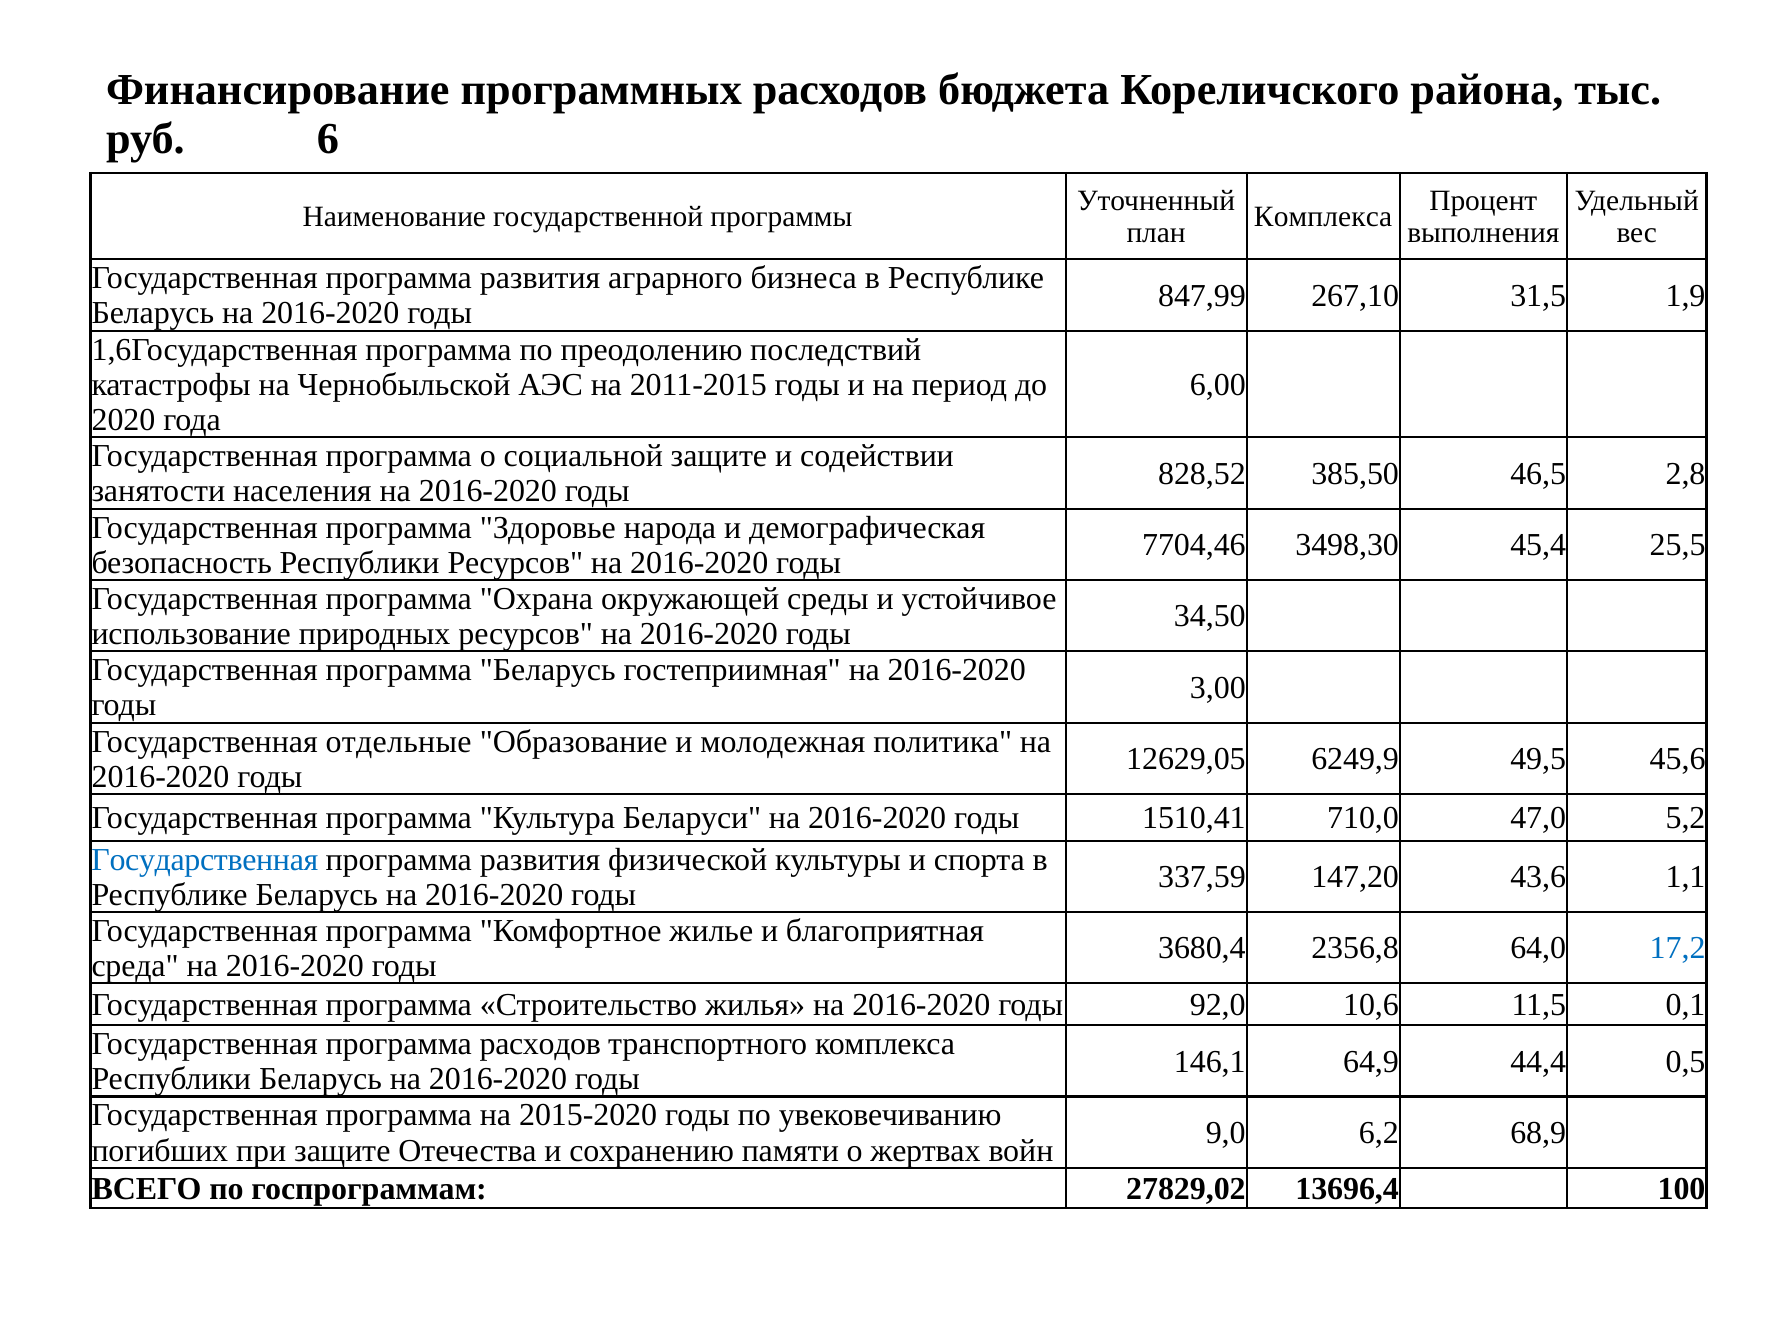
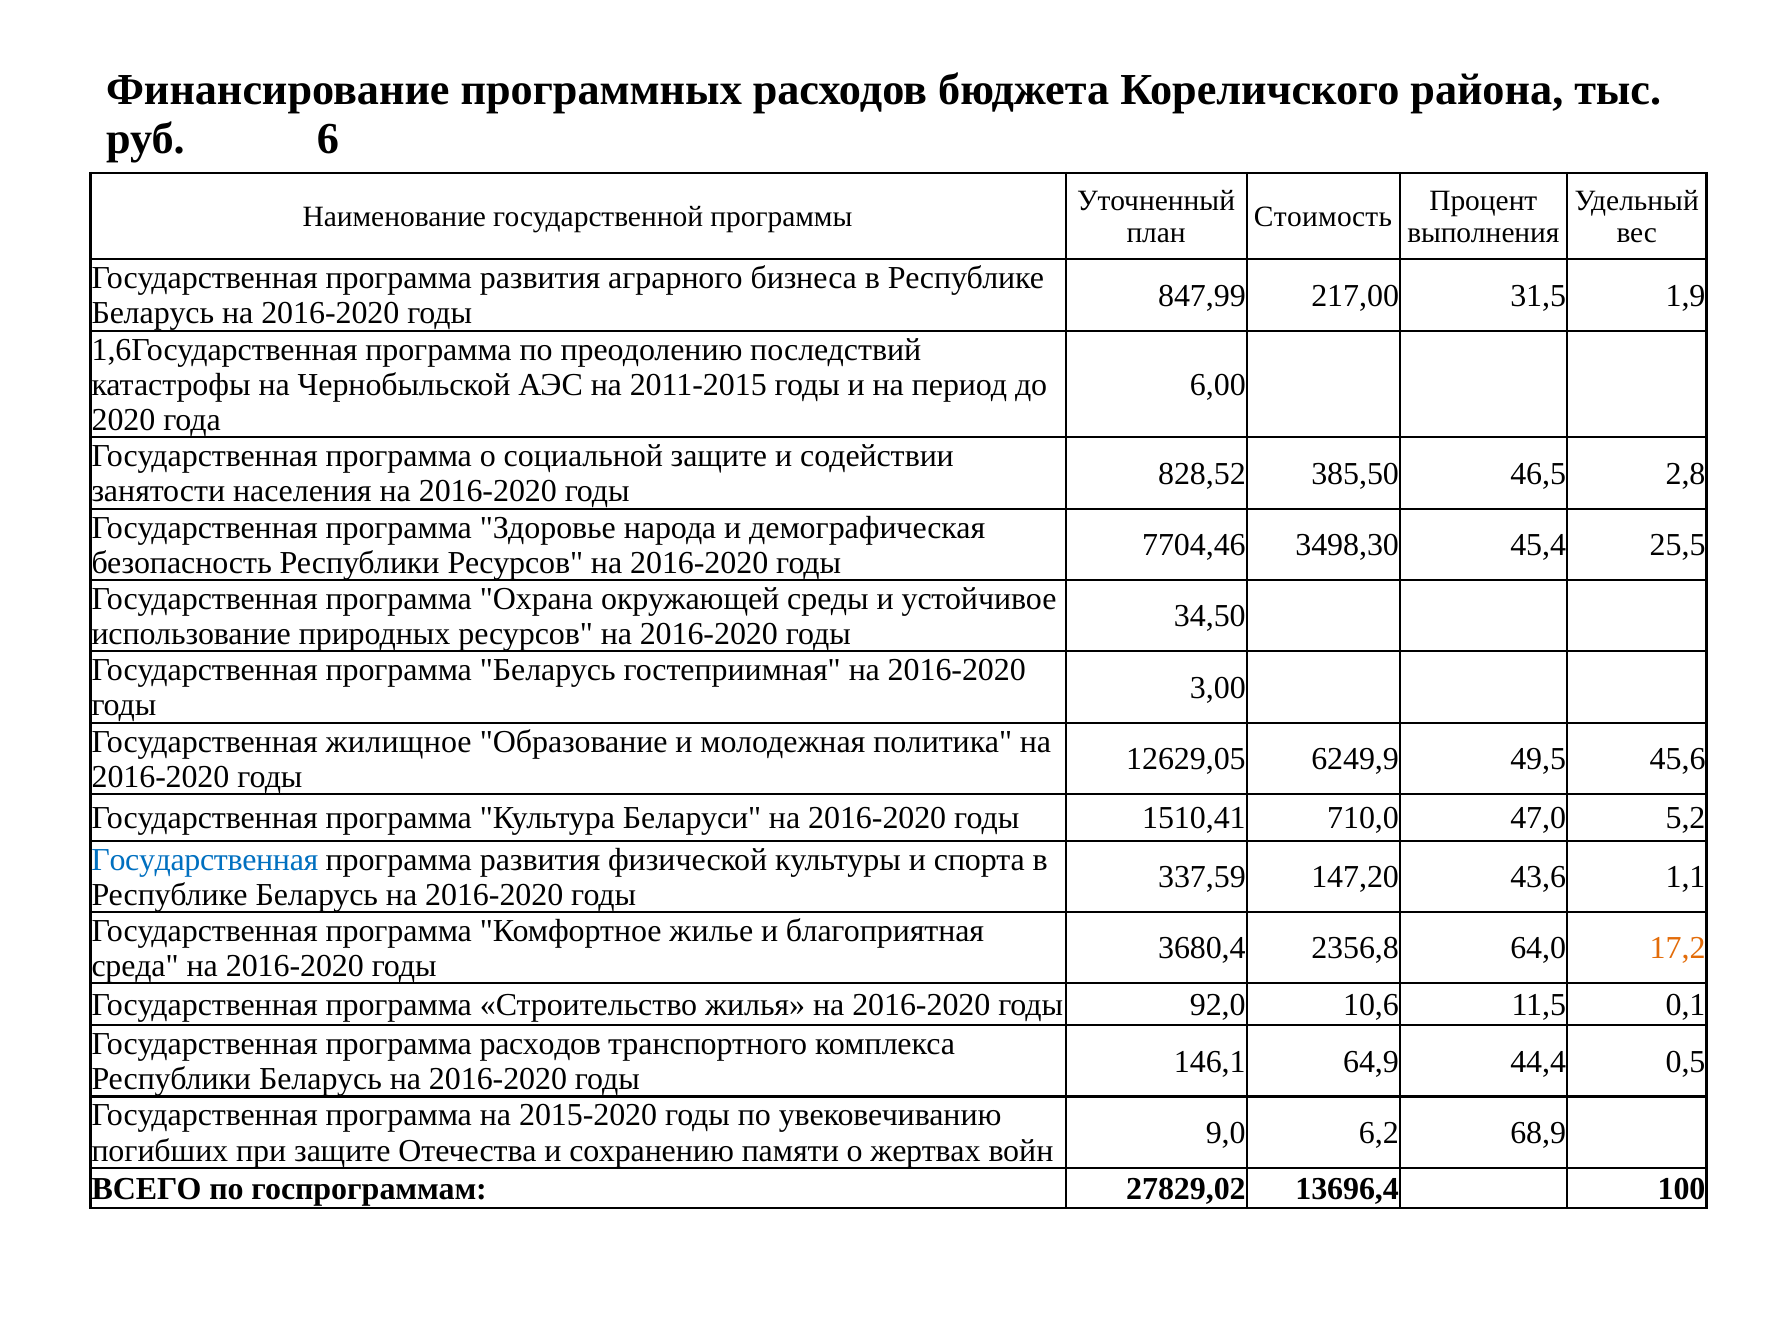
Комплекса: Комплекса -> Стоимость (1323, 217)
267,10: 267,10 -> 217,00 (1355, 296)
отдельные: отдельные -> жилищное (399, 742)
17,2 colour: blue -> orange (1678, 948)
